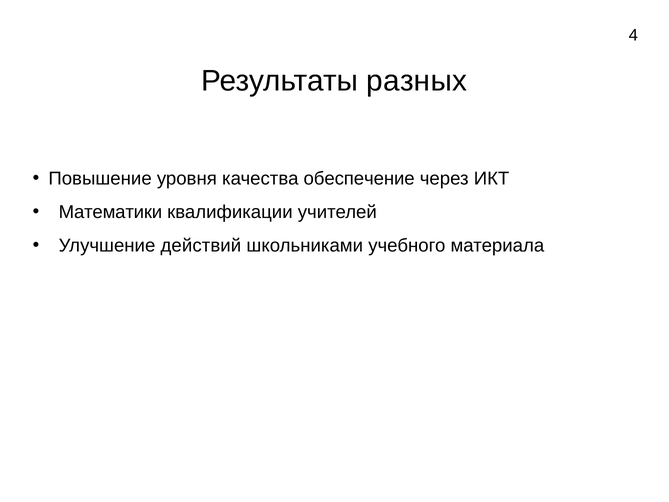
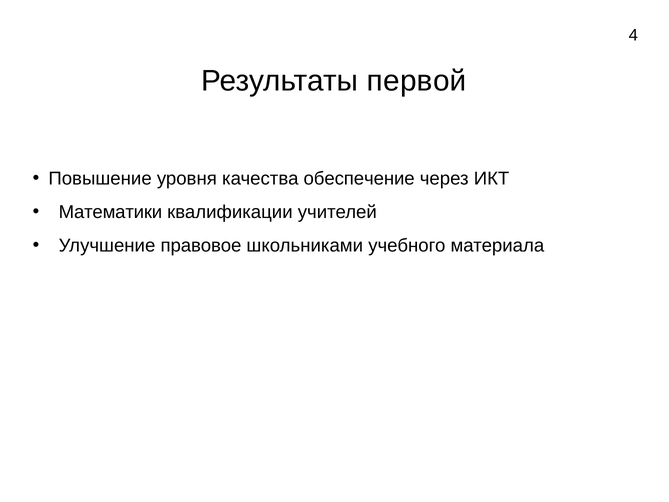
разных: разных -> первой (417, 81)
действий: действий -> правовое (201, 245)
